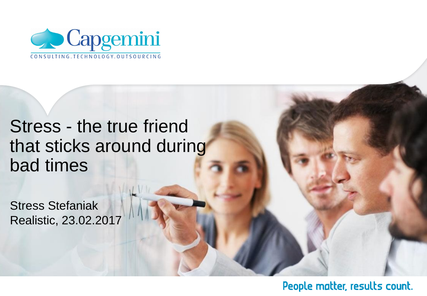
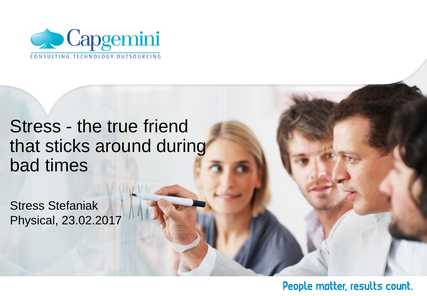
Realistic: Realistic -> Physical (34, 220)
